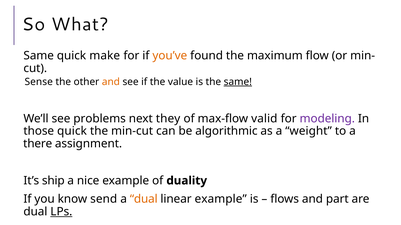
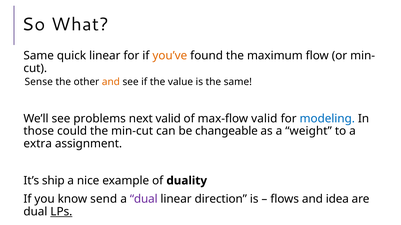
quick make: make -> linear (105, 56)
same underline: present -> none (238, 82)
next they: they -> valid (168, 119)
modeling colour: purple -> blue (327, 119)
those quick: quick -> could (72, 131)
algorithmic: algorithmic -> changeable (226, 131)
there: there -> extra (38, 144)
dual colour: orange -> purple (144, 200)
linear example: example -> direction (221, 200)
part: part -> idea (337, 200)
